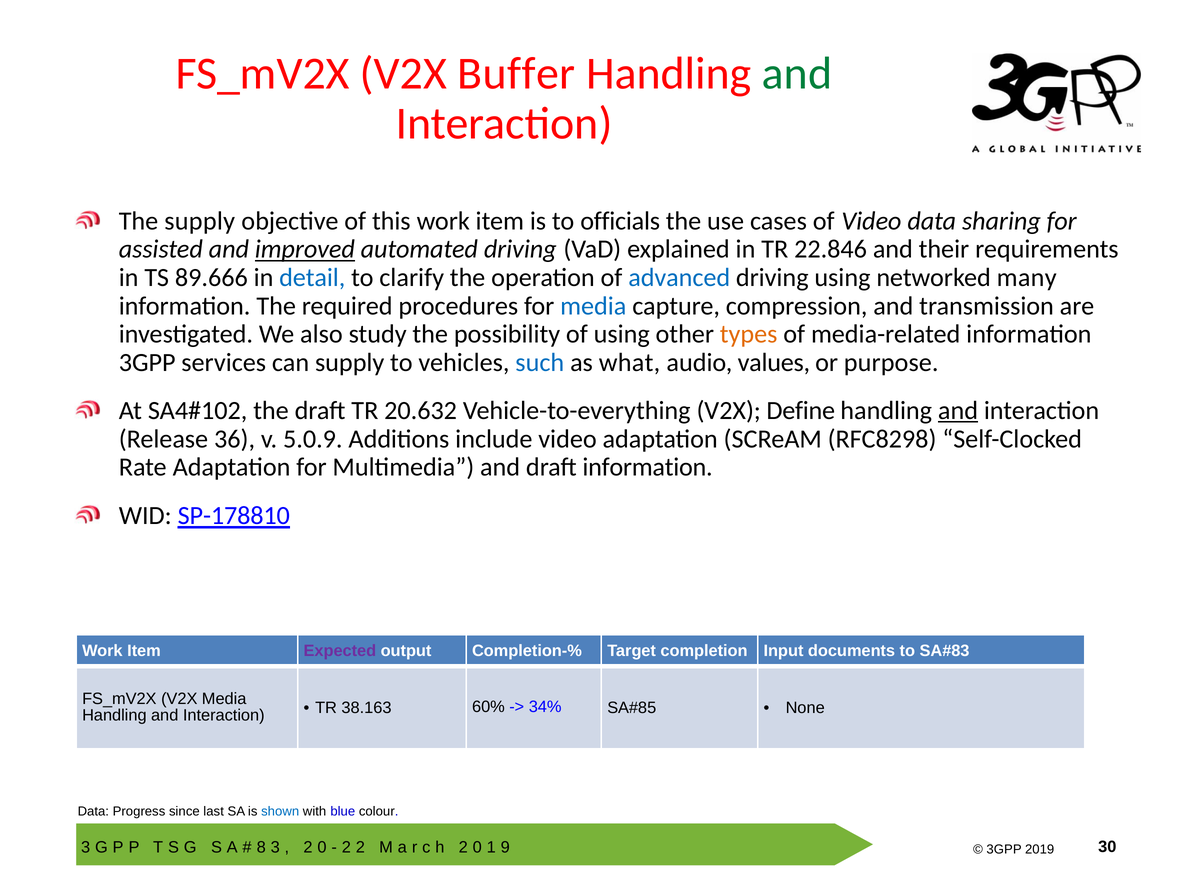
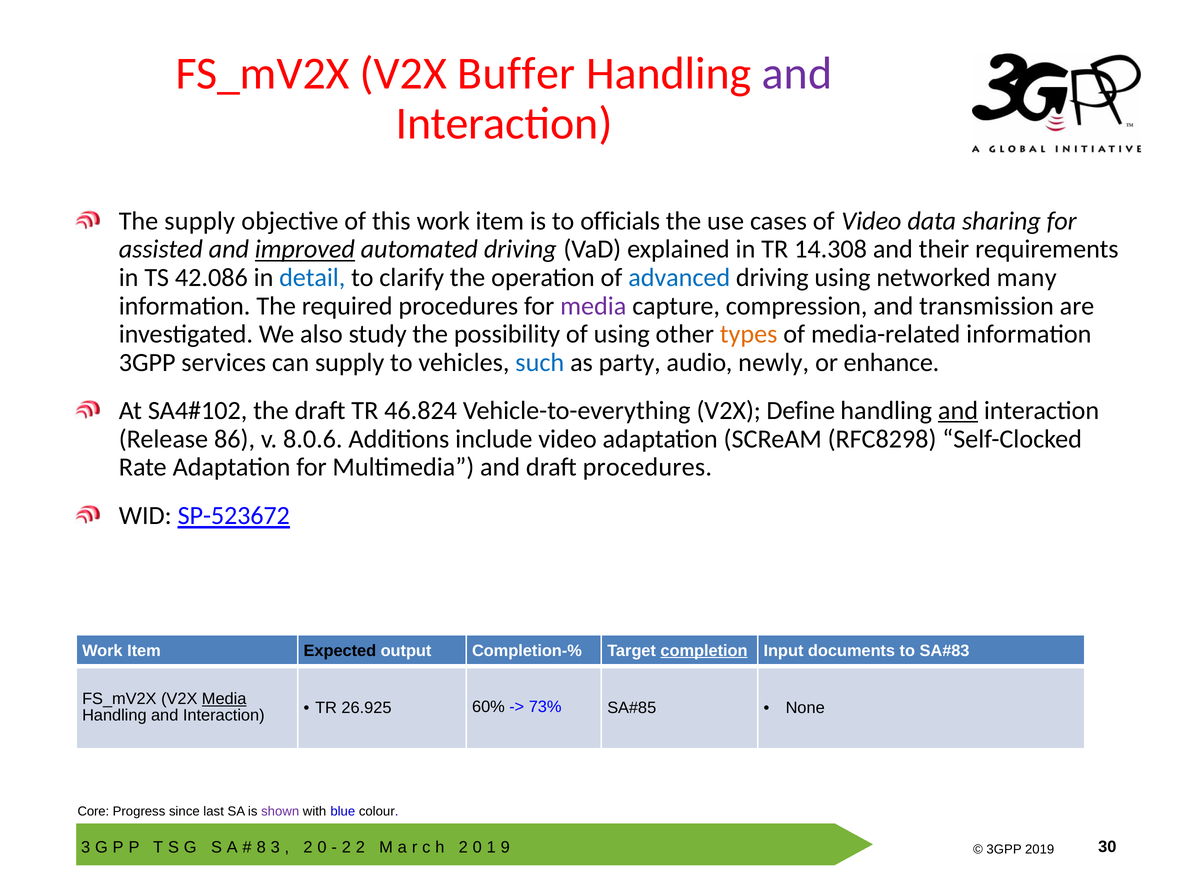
and colour: green -> purple (797, 74)
22.846: 22.846 -> 14.308 (831, 249)
89.666: 89.666 -> 42.086 (211, 278)
media colour: blue -> purple (593, 306)
what: what -> party (630, 362)
values: values -> newly (774, 362)
purpose: purpose -> enhance (891, 362)
20.632: 20.632 -> 46.824 (421, 410)
36: 36 -> 86 (235, 439)
5.0.9: 5.0.9 -> 8.0.6 (313, 439)
draft information: information -> procedures (647, 467)
SP-178810: SP-178810 -> SP-523672 (234, 516)
Expected colour: purple -> black (340, 650)
completion underline: none -> present (704, 650)
Media underline: none -> present (224, 699)
38.163: 38.163 -> 26.925 (366, 708)
34%: 34% -> 73% (545, 707)
Data: Data -> Core (93, 811)
shown colour: blue -> purple (280, 811)
